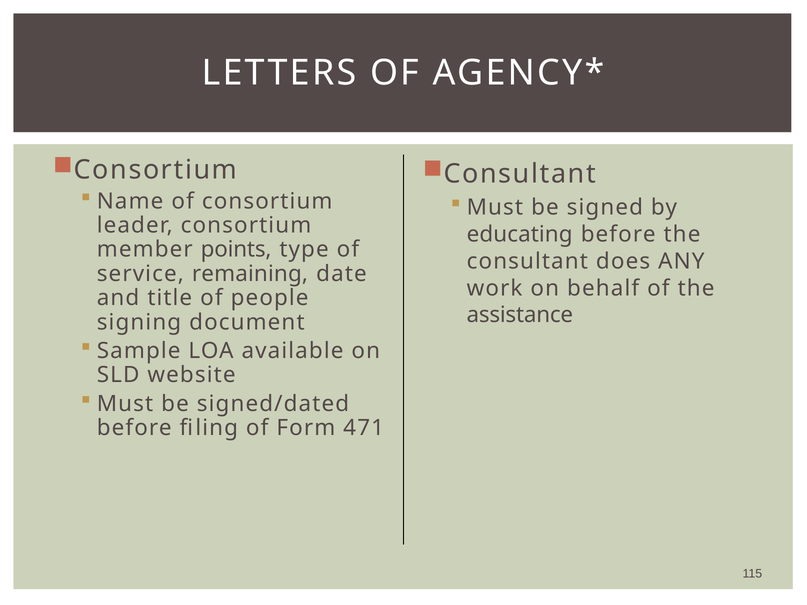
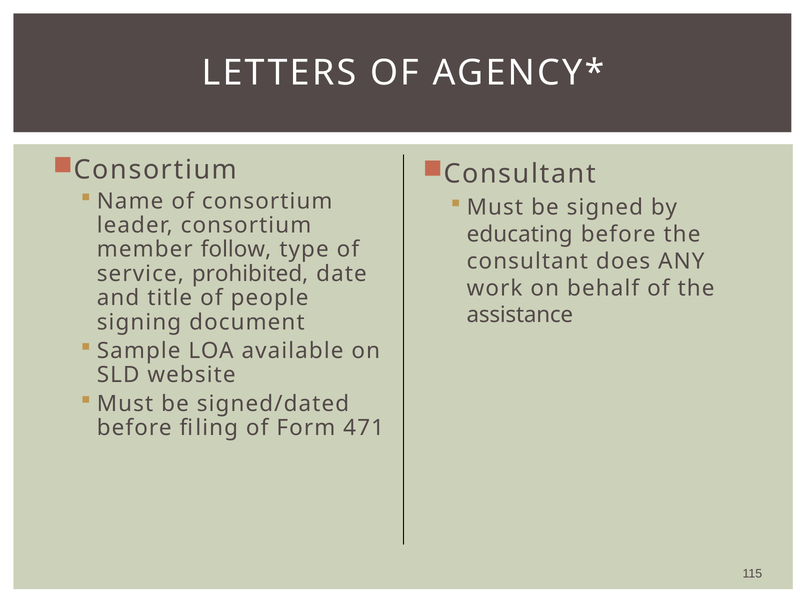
points: points -> follow (236, 250)
remaining: remaining -> prohibited (250, 274)
